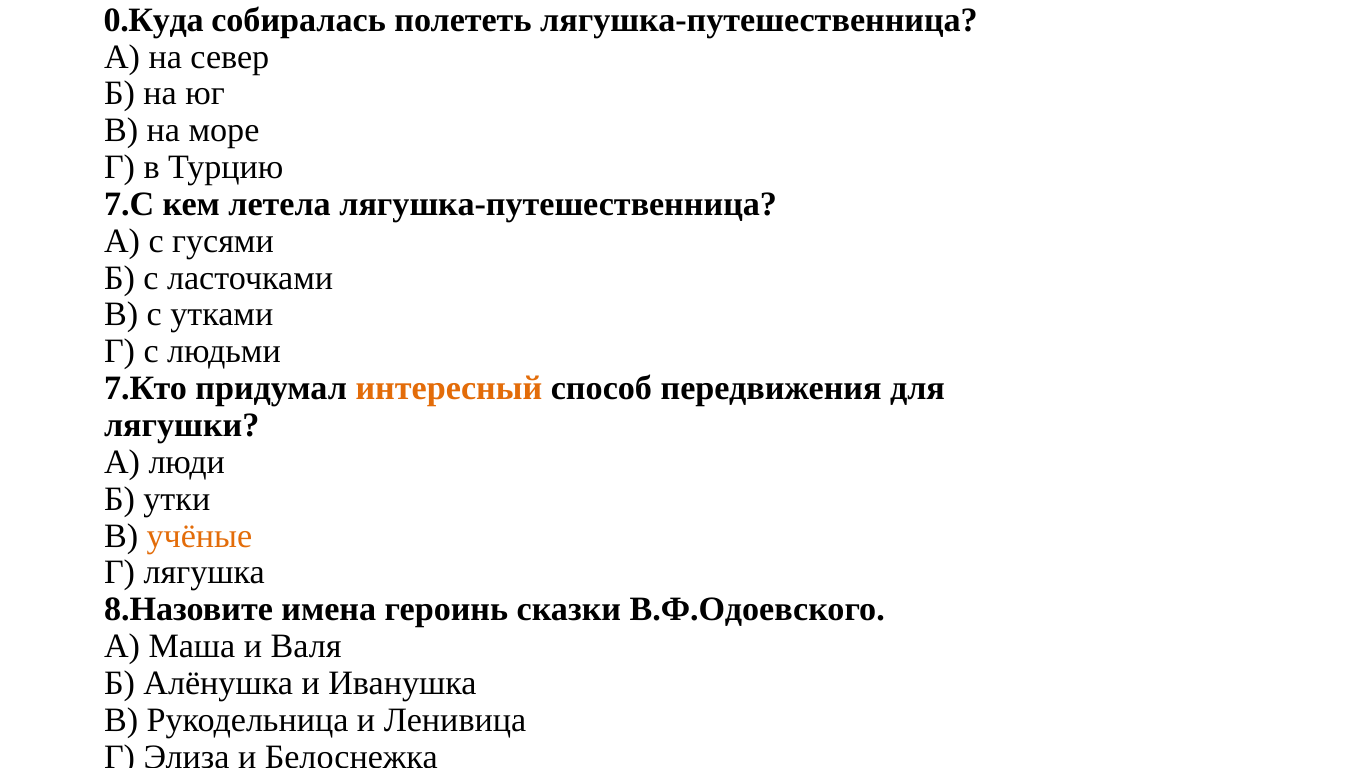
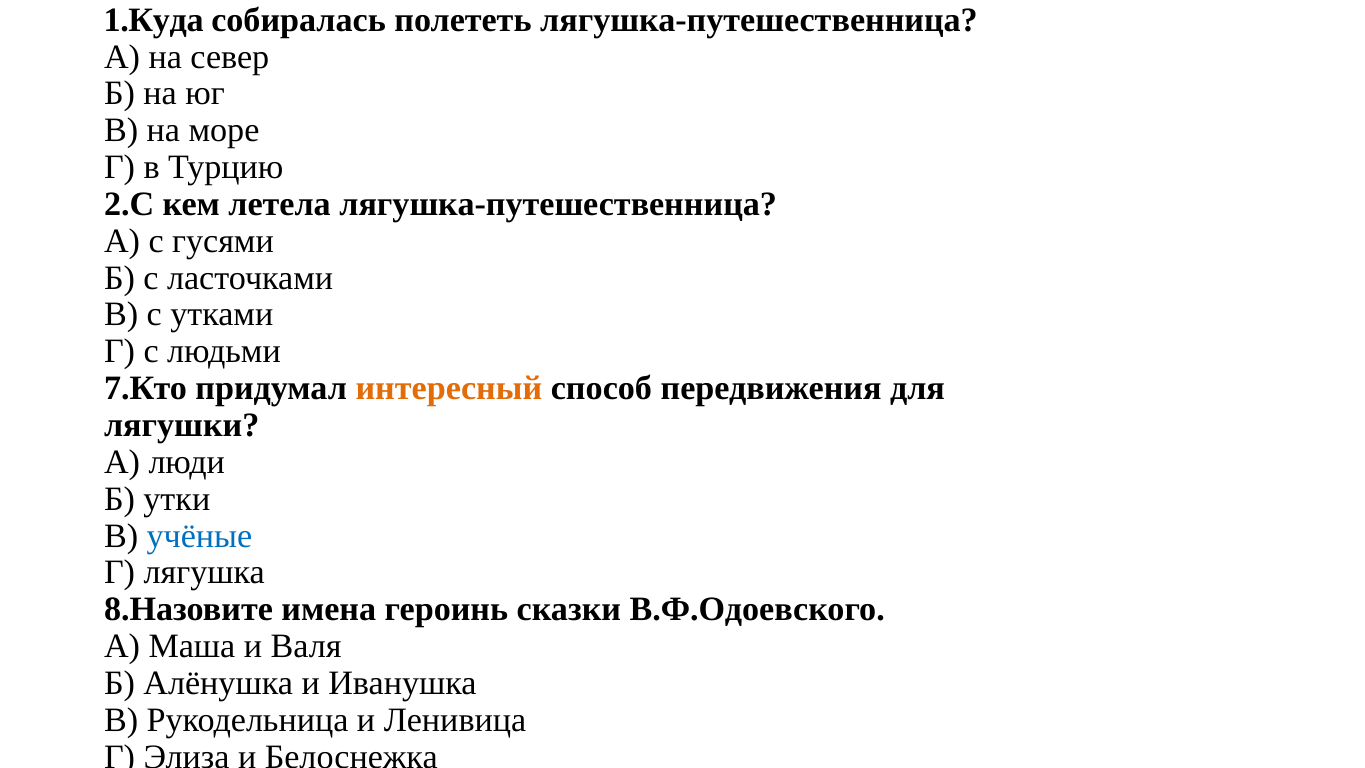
0.Куда: 0.Куда -> 1.Куда (154, 20)
7.С: 7.С -> 2.С (129, 204)
учёные colour: orange -> blue (199, 536)
